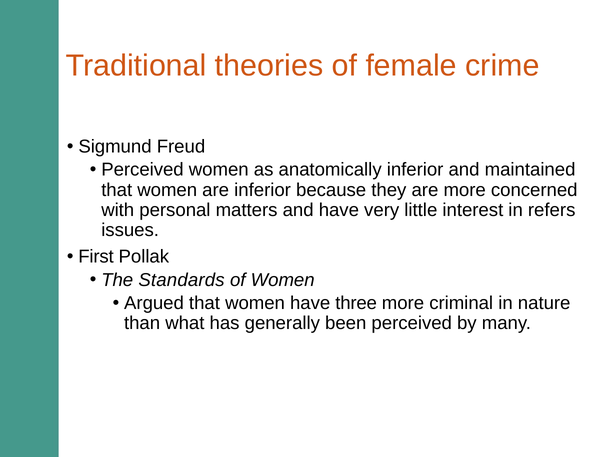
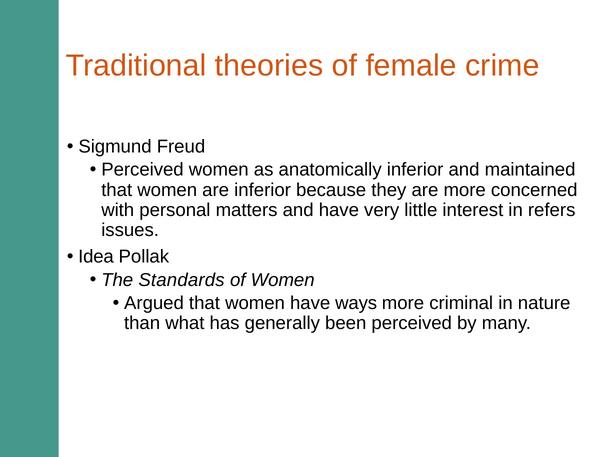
First: First -> Idea (96, 256)
three: three -> ways (356, 303)
